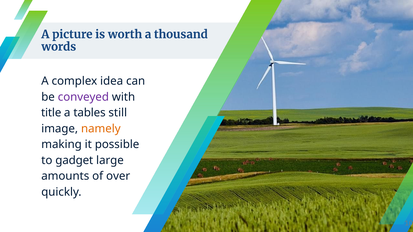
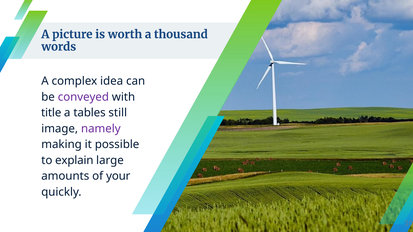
namely colour: orange -> purple (101, 129)
gadget: gadget -> explain (74, 161)
over: over -> your (118, 176)
